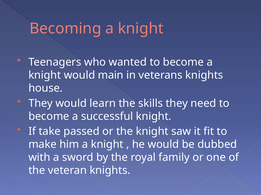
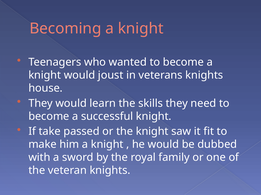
main: main -> joust (111, 75)
